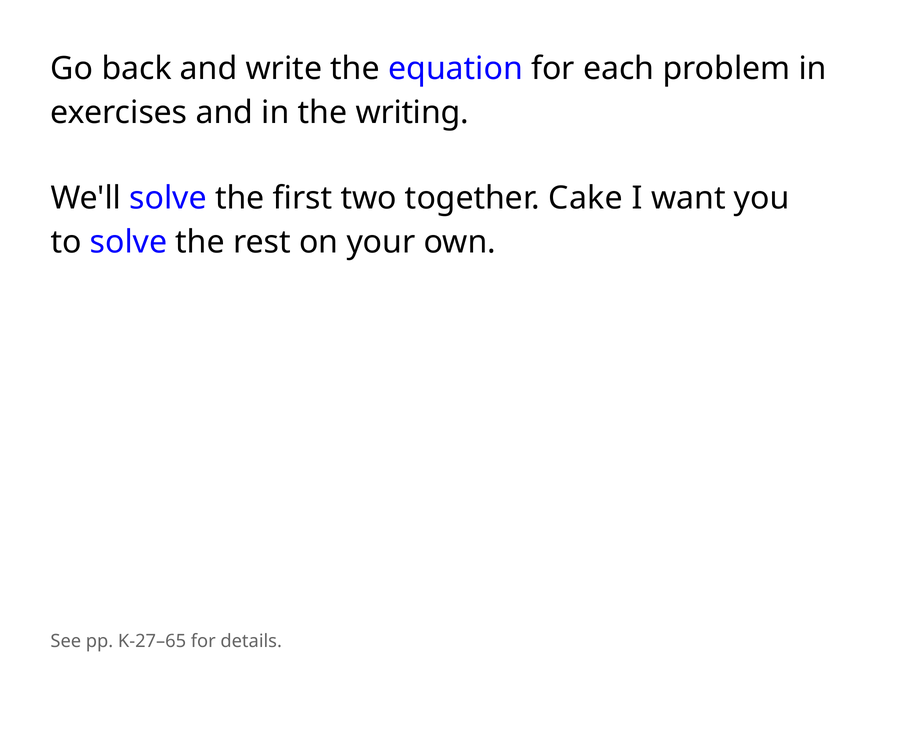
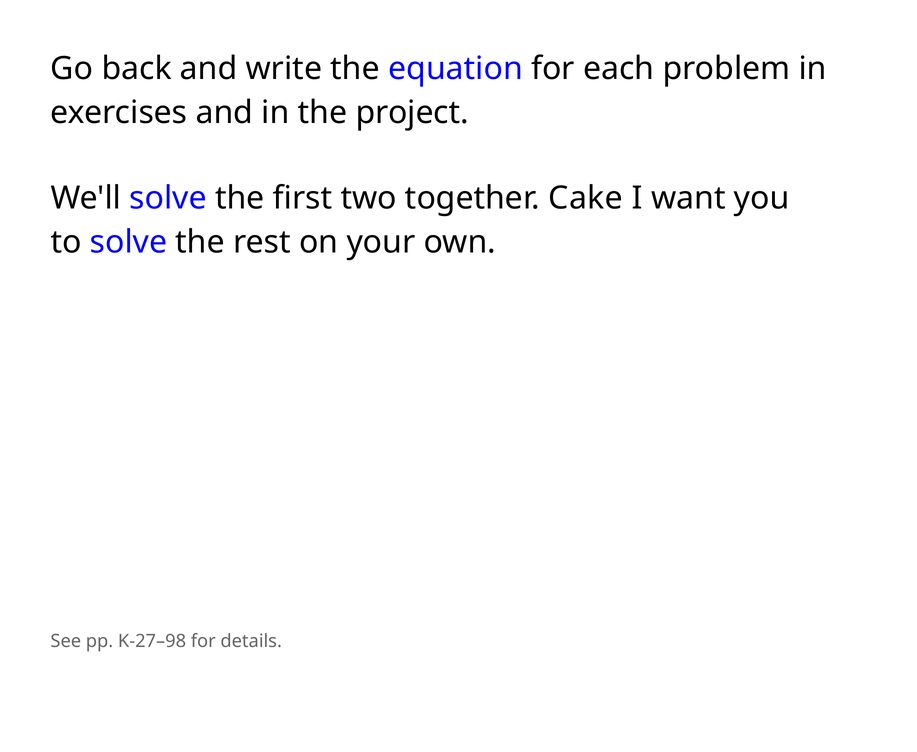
writing: writing -> project (412, 113)
K-27–65: K-27–65 -> K-27–98 (152, 641)
